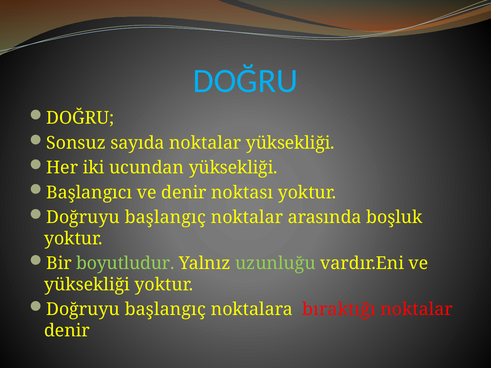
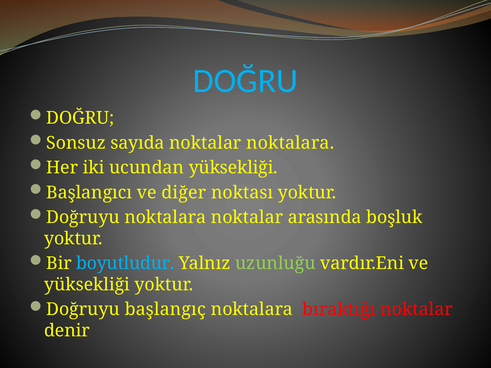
noktalar yüksekliği: yüksekliği -> noktalara (290, 143)
ve denir: denir -> diğer (184, 193)
başlangıç: başlangıç -> noktalara (165, 217)
boyutludur colour: light green -> light blue (125, 263)
